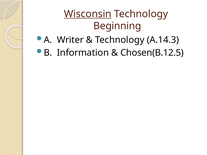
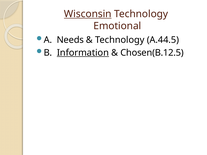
Beginning: Beginning -> Emotional (117, 26)
Writer: Writer -> Needs (70, 40)
A.14.3: A.14.3 -> A.44.5 (163, 40)
Information underline: none -> present (83, 53)
